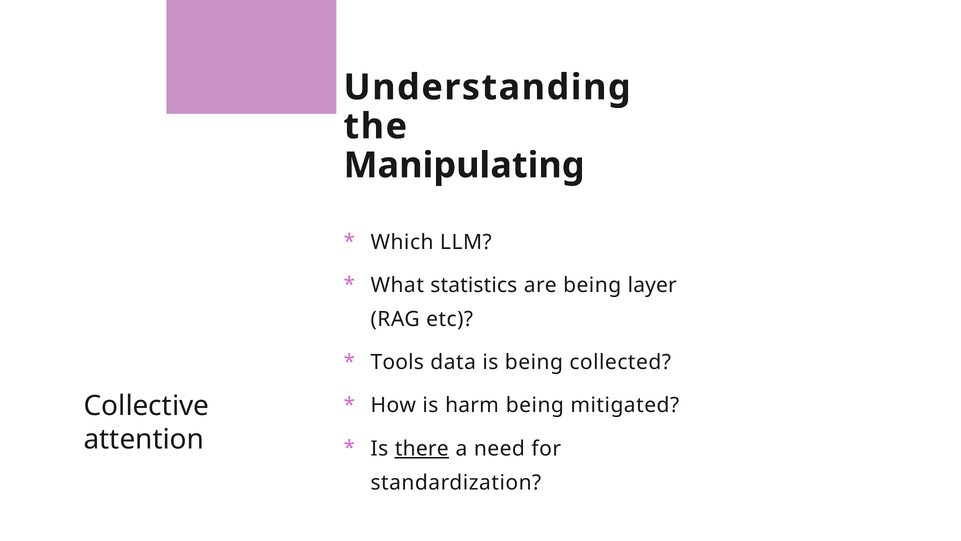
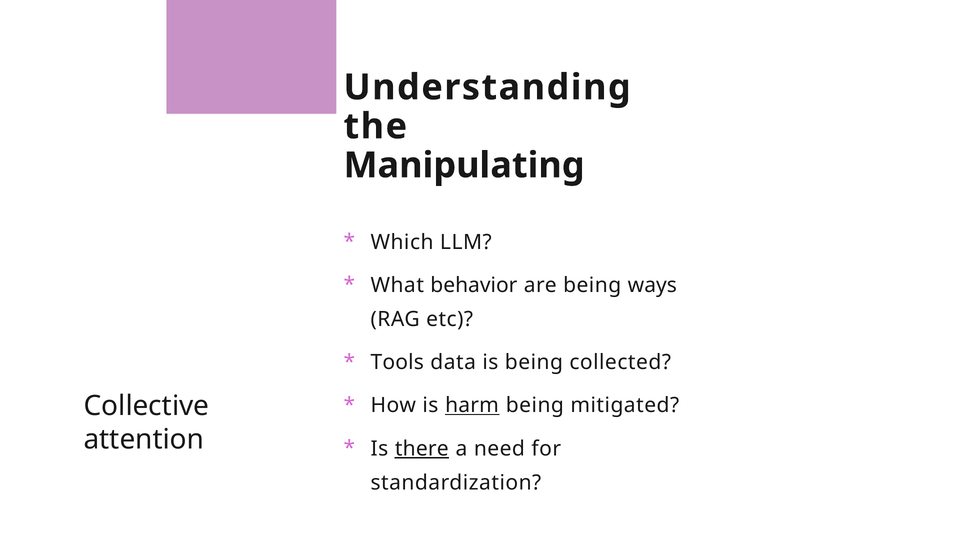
statistics: statistics -> behavior (474, 285)
layer: layer -> ways (652, 285)
harm underline: none -> present (472, 405)
